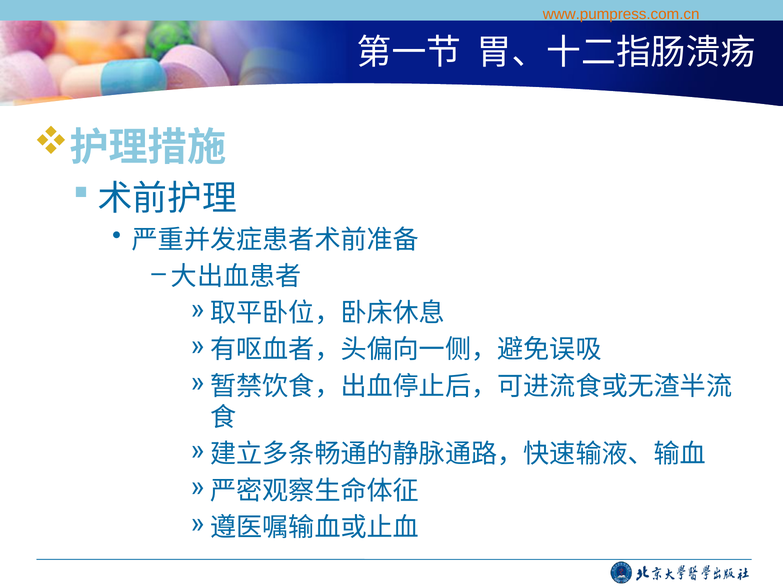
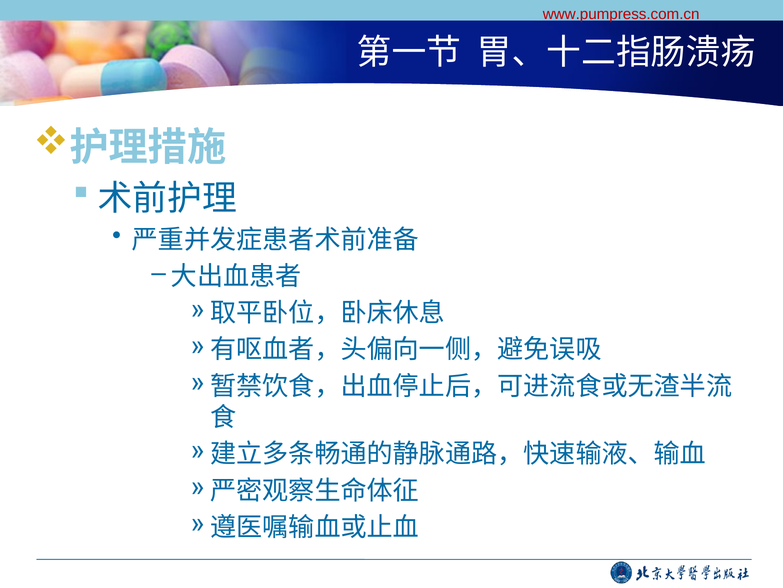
www.pumpress.com.cn colour: orange -> red (621, 14)
